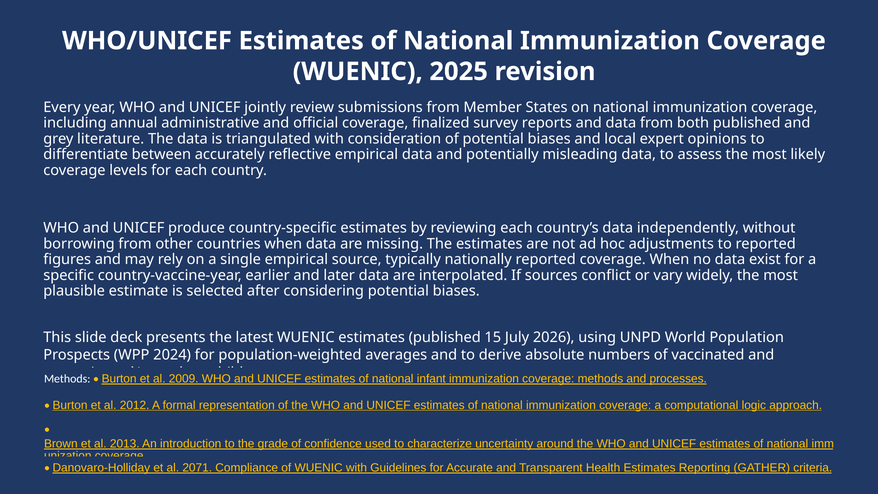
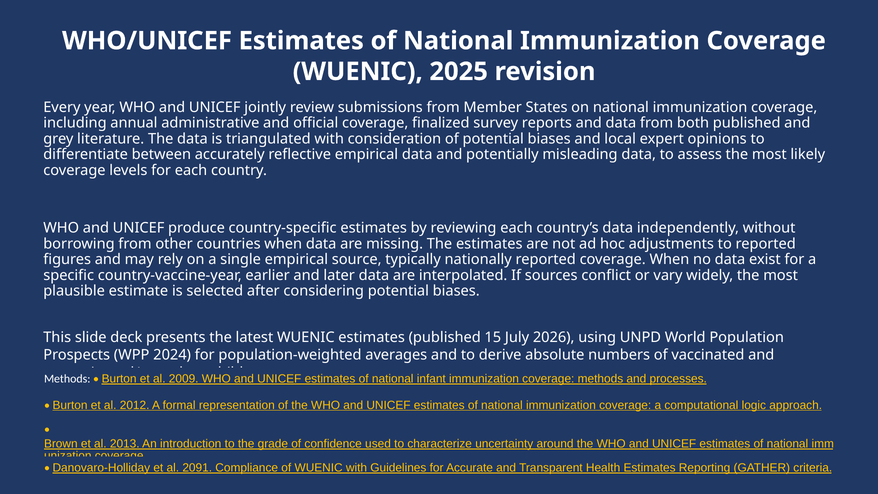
2071: 2071 -> 2091 (197, 468)
